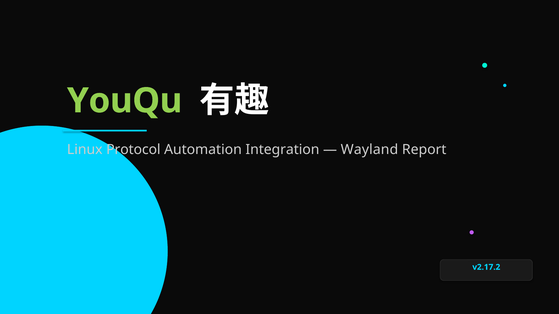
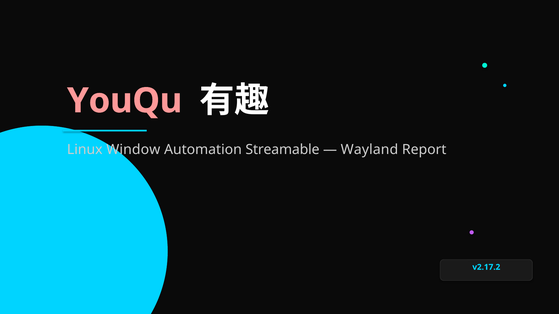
YouQu colour: light green -> pink (125, 101)
Protocol: Protocol -> Window (133, 150)
Integration: Integration -> Streamable (282, 150)
